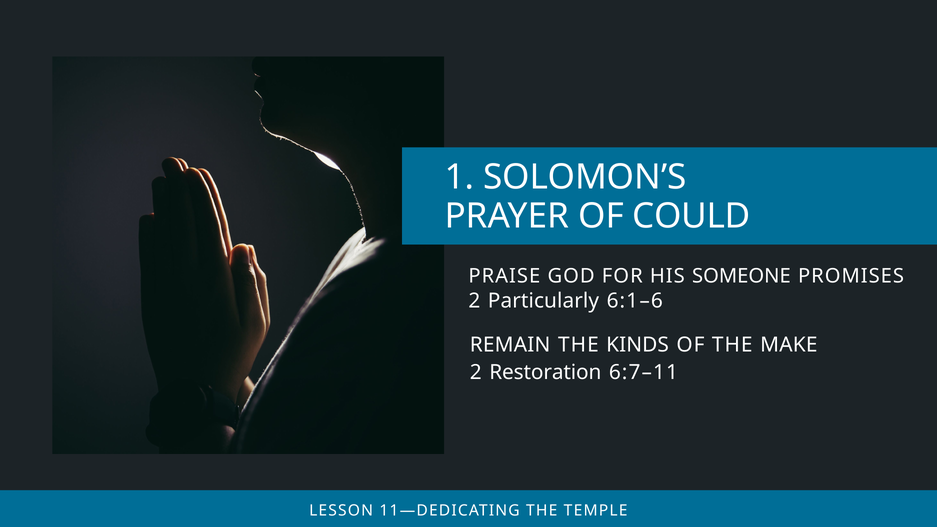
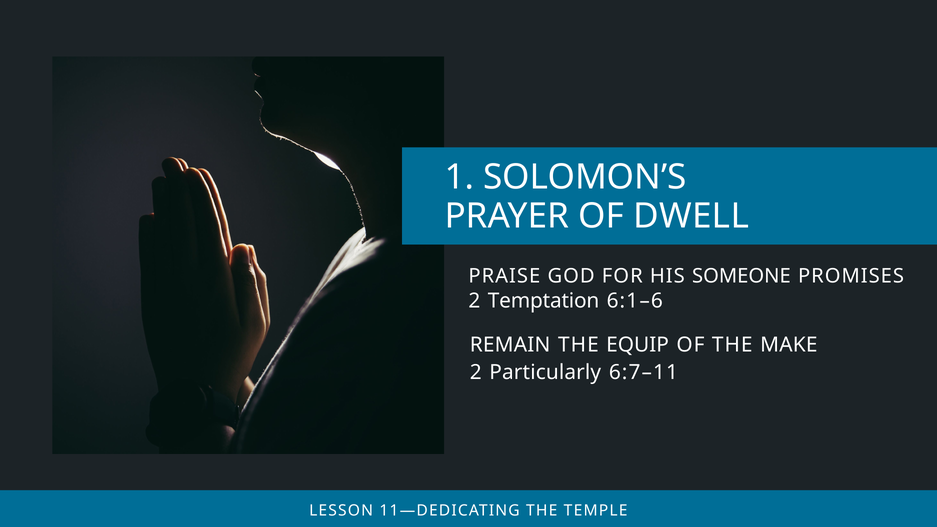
COULD: COULD -> DWELL (691, 216)
Particularly: Particularly -> Temptation (544, 301)
KINDS: KINDS -> EQUIP (638, 345)
Restoration: Restoration -> Particularly (545, 372)
